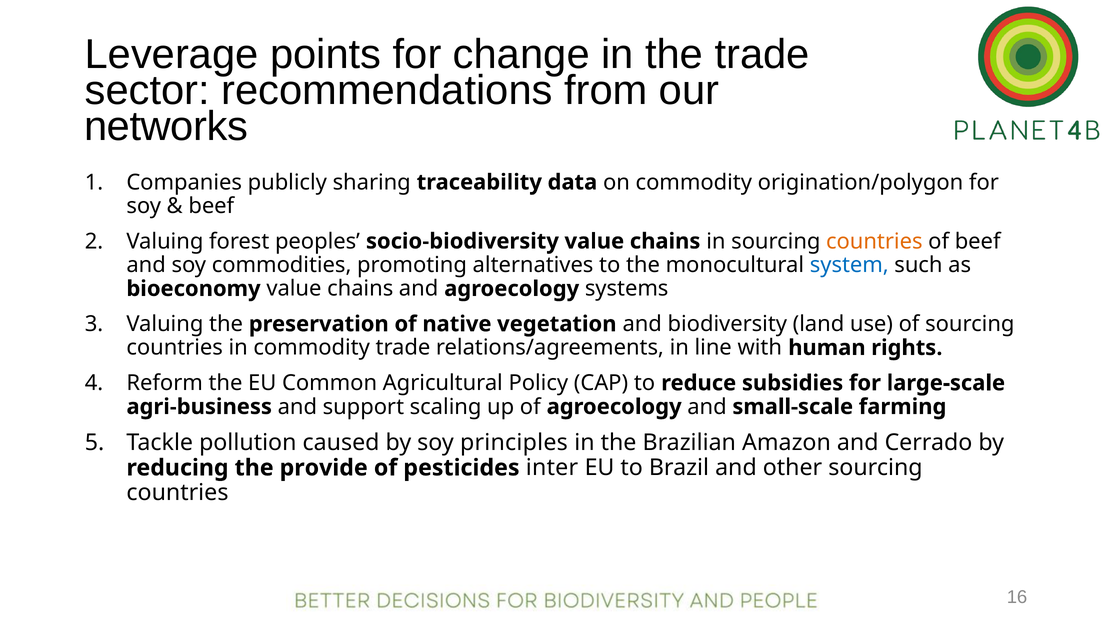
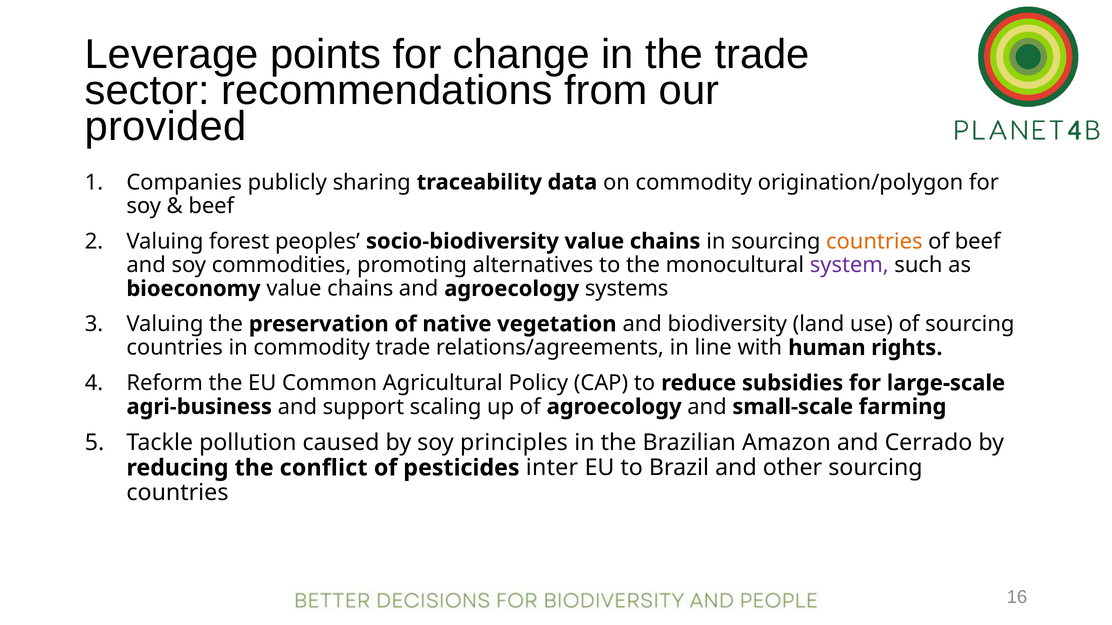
networks: networks -> provided (166, 127)
system colour: blue -> purple (849, 265)
provide: provide -> conflict (324, 468)
